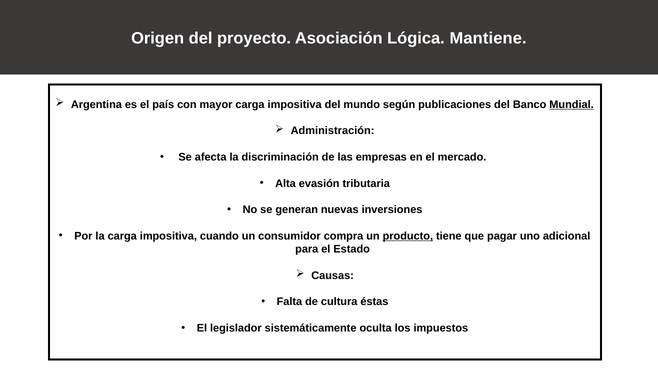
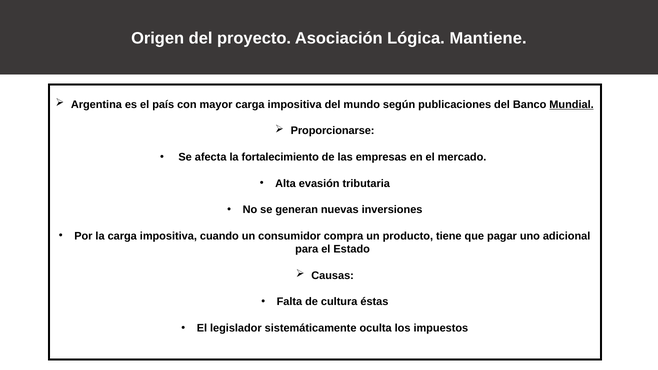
Administración: Administración -> Proporcionarse (333, 131)
discriminación: discriminación -> fortalecimiento (280, 157)
producto underline: present -> none (408, 236)
